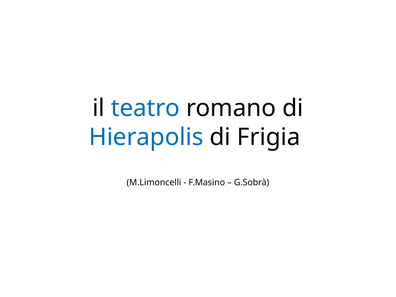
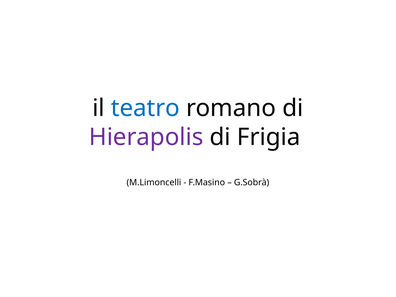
Hierapolis colour: blue -> purple (146, 137)
